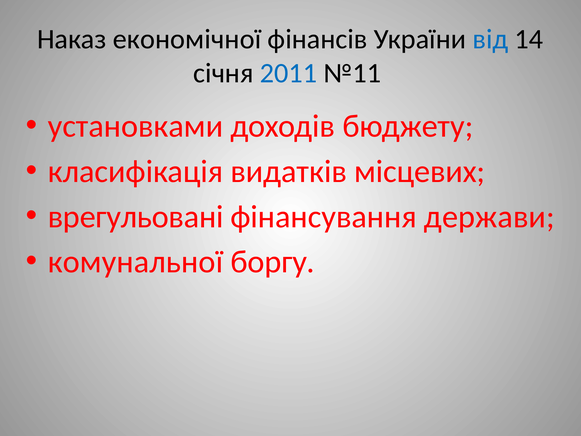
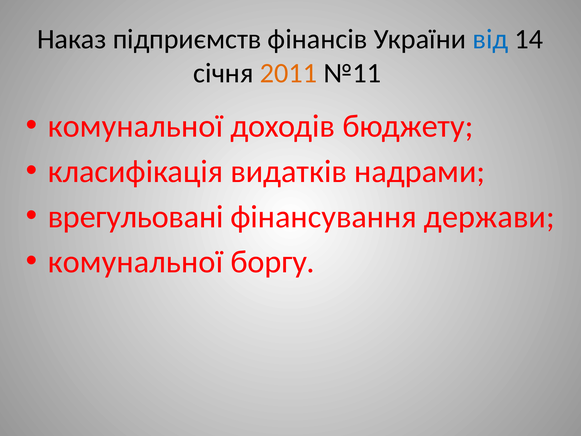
економічної: економічної -> підприємств (187, 39)
2011 colour: blue -> orange (288, 73)
установками: установками -> комунальної (135, 126)
місцевих: місцевих -> надрами (420, 171)
